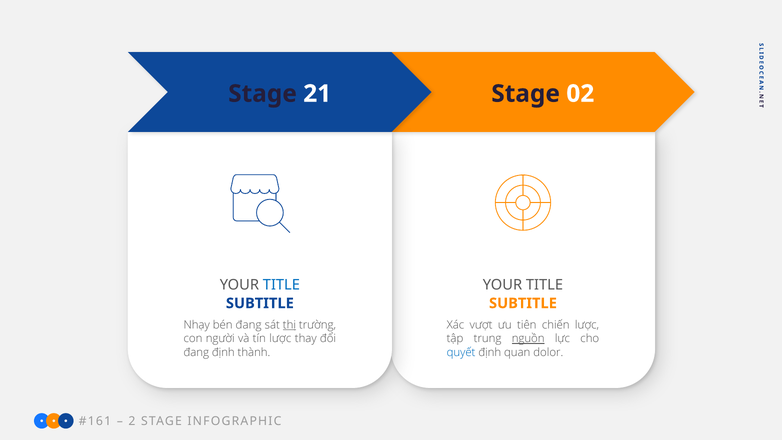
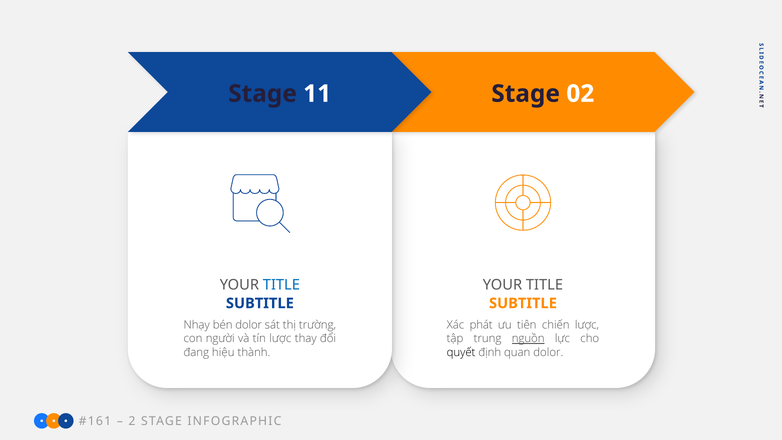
21: 21 -> 11 (317, 94)
bén đang: đang -> dolor (249, 325)
thị underline: present -> none (289, 325)
vượt: vượt -> phát (481, 325)
đang định: định -> hiệu (223, 352)
quyết colour: blue -> black (461, 352)
